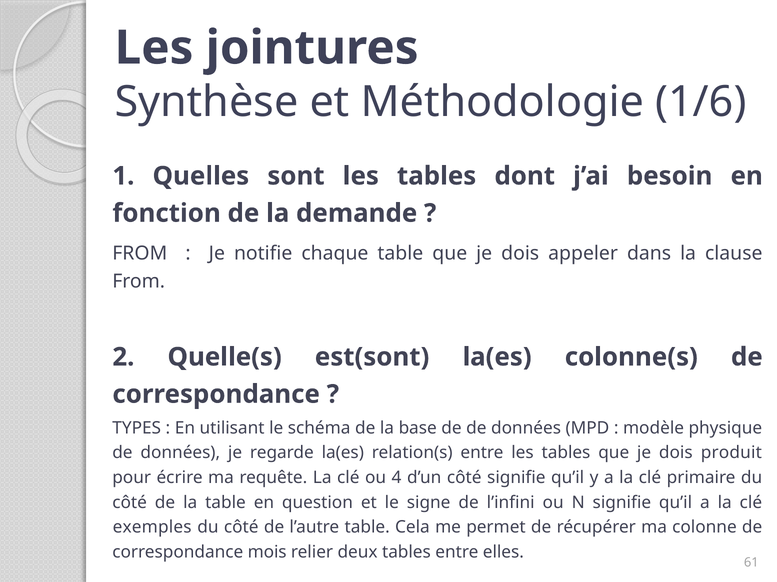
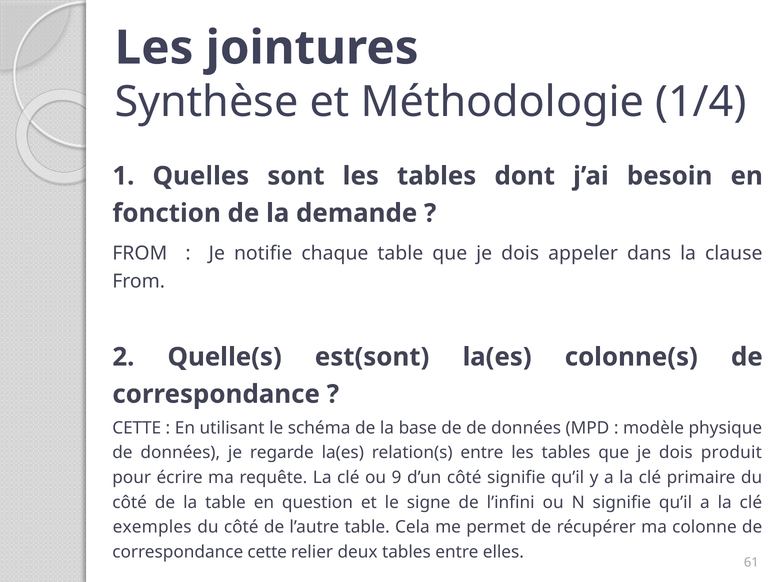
1/6: 1/6 -> 1/4 (701, 102)
TYPES: TYPES -> CETTE (137, 428)
4: 4 -> 9 (397, 478)
correspondance mois: mois -> cette (267, 553)
